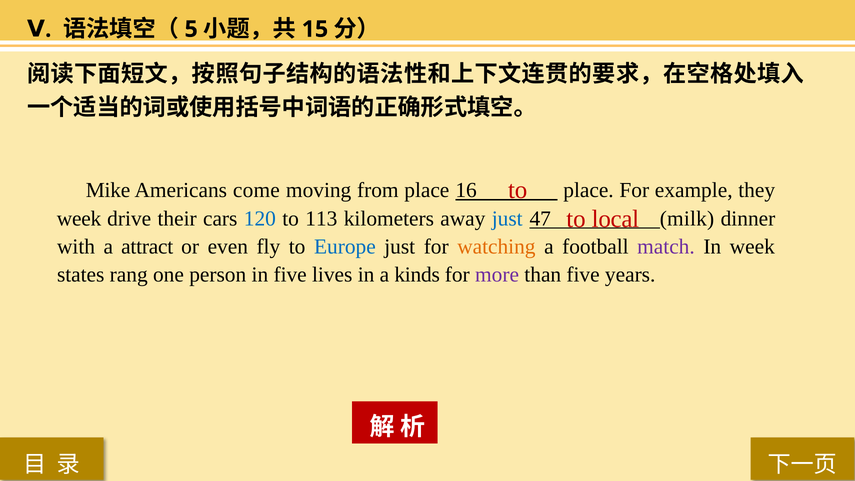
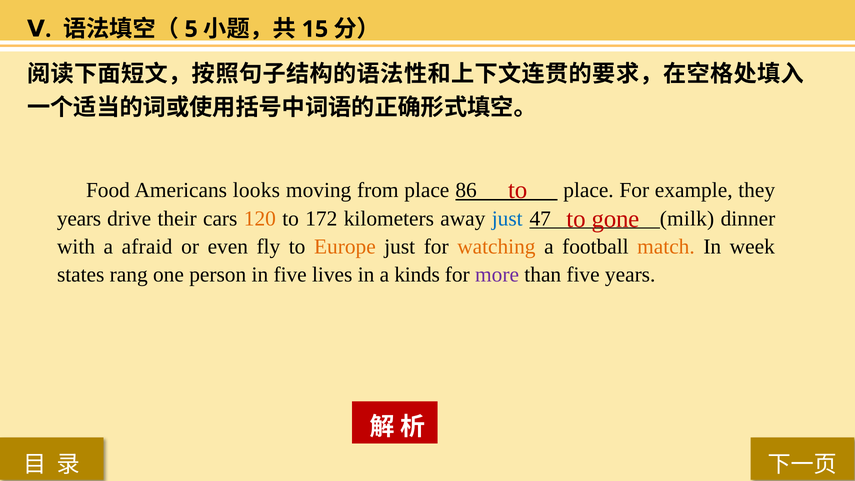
Mike: Mike -> Food (108, 190)
come: come -> looks (256, 190)
16: 16 -> 86 (466, 190)
local: local -> gone (615, 219)
week: week -> years (79, 218)
120 colour: blue -> orange (260, 218)
113: 113 -> 172 (321, 218)
attract: attract -> afraid (147, 247)
Europe colour: blue -> orange (345, 247)
match colour: purple -> orange (666, 247)
